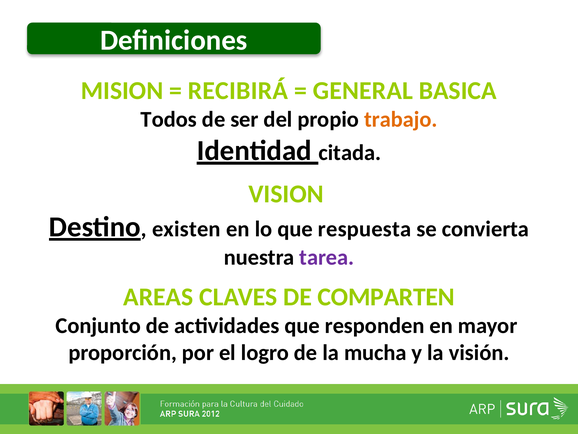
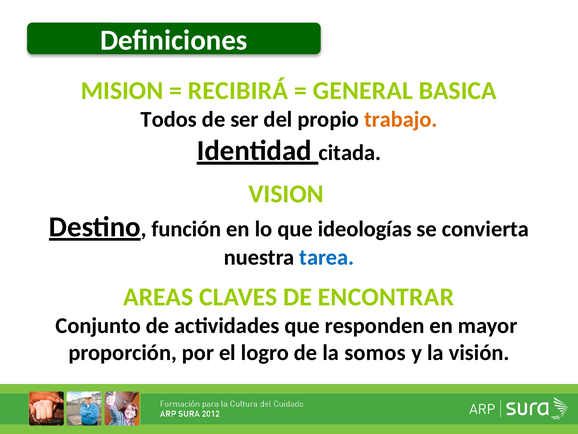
existen: existen -> función (186, 229)
respuesta: respuesta -> ideologías (365, 229)
tarea colour: purple -> blue (327, 257)
COMPARTEN: COMPARTEN -> ENCONTRAR (386, 297)
mucha: mucha -> somos (375, 352)
